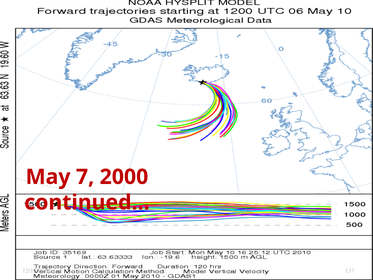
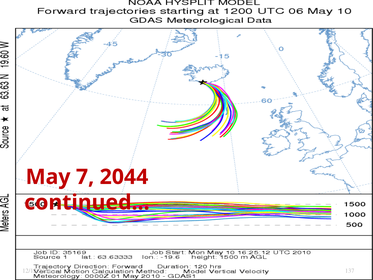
2000: 2000 -> 2044 (124, 177)
